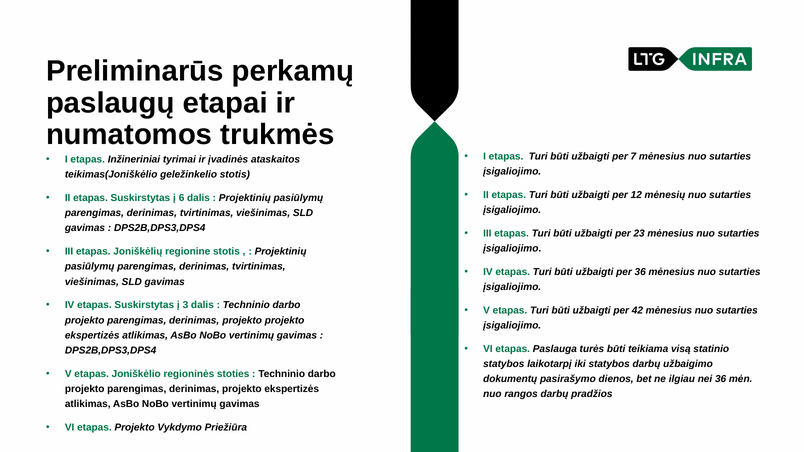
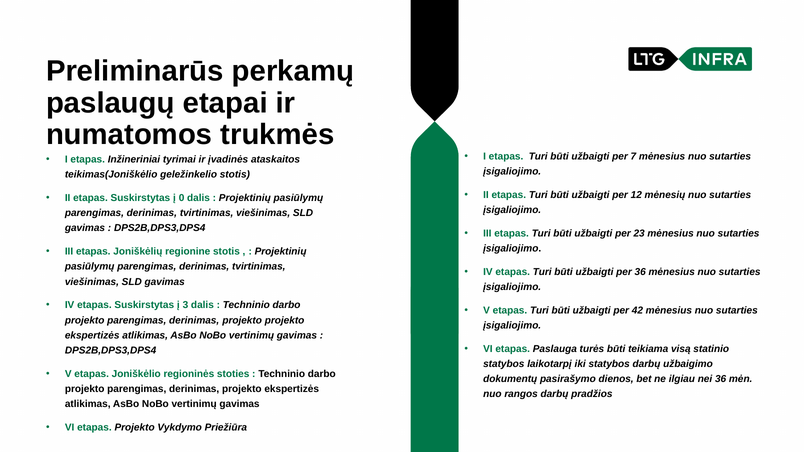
6: 6 -> 0 (182, 198)
